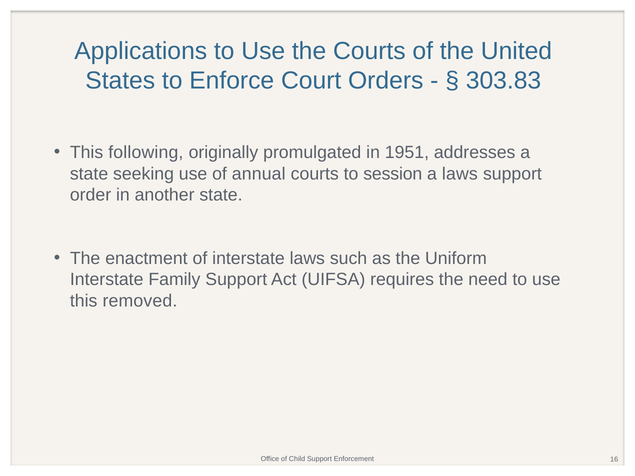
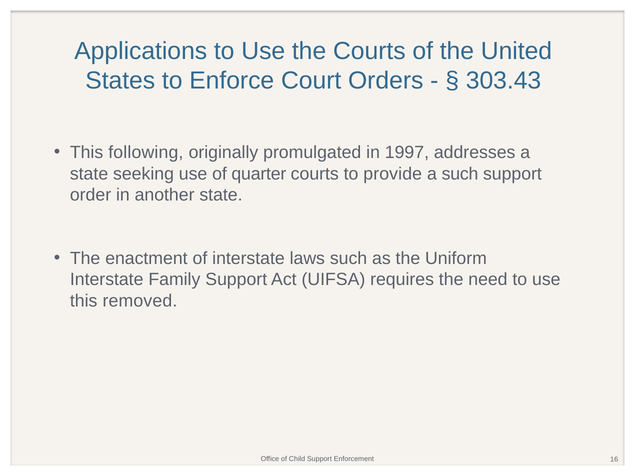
303.83: 303.83 -> 303.43 (504, 81)
1951: 1951 -> 1997 (407, 153)
annual: annual -> quarter (259, 174)
session: session -> provide (393, 174)
a laws: laws -> such (460, 174)
